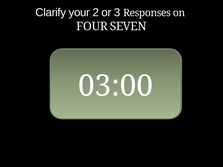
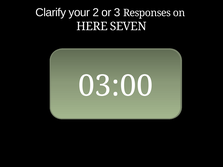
FOUR: FOUR -> HERE (92, 26)
